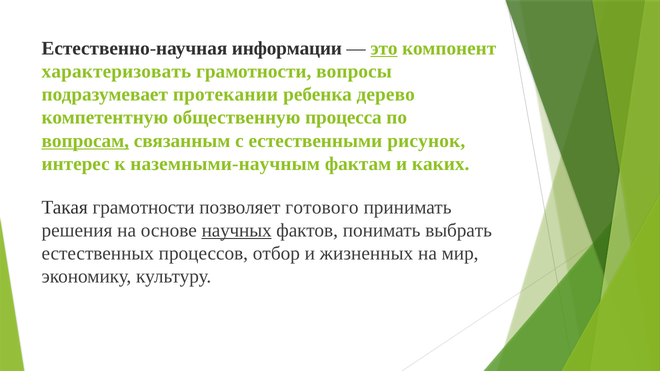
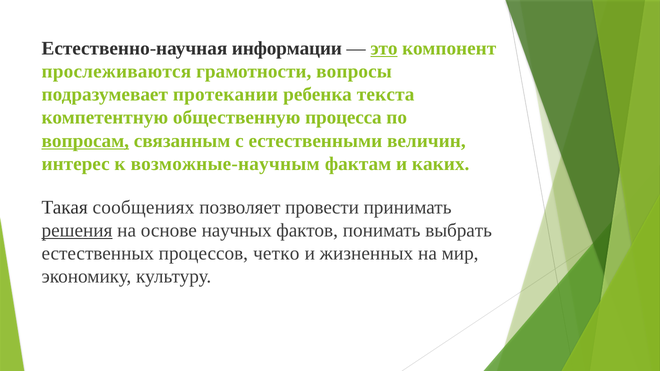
характеризовать: характеризовать -> прослеживаются (116, 71)
дерево: дерево -> текста (386, 95)
рисунок: рисунок -> величин (426, 141)
наземными-научным: наземными-научным -> возможные-научным (225, 164)
Такая грамотности: грамотности -> сообщениях (143, 207)
готового: готового -> провести (322, 207)
решения underline: none -> present (77, 230)
научных underline: present -> none (237, 230)
отбор: отбор -> четко (276, 254)
